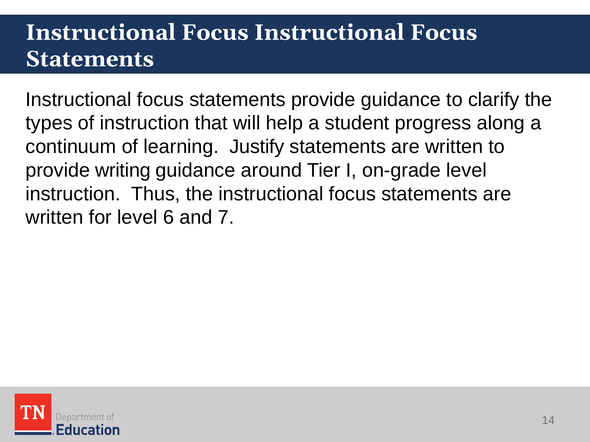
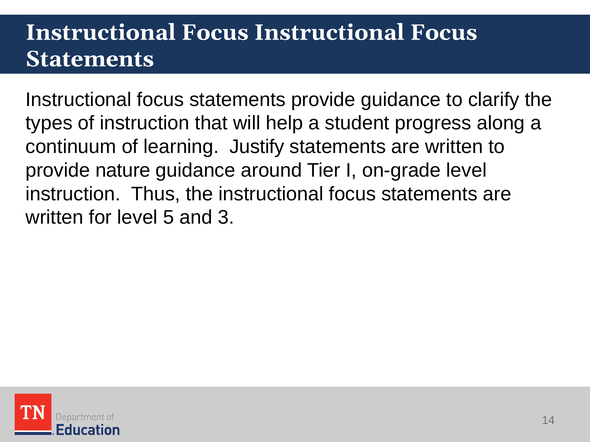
writing: writing -> nature (123, 171)
6: 6 -> 5 (169, 218)
7: 7 -> 3 (226, 218)
